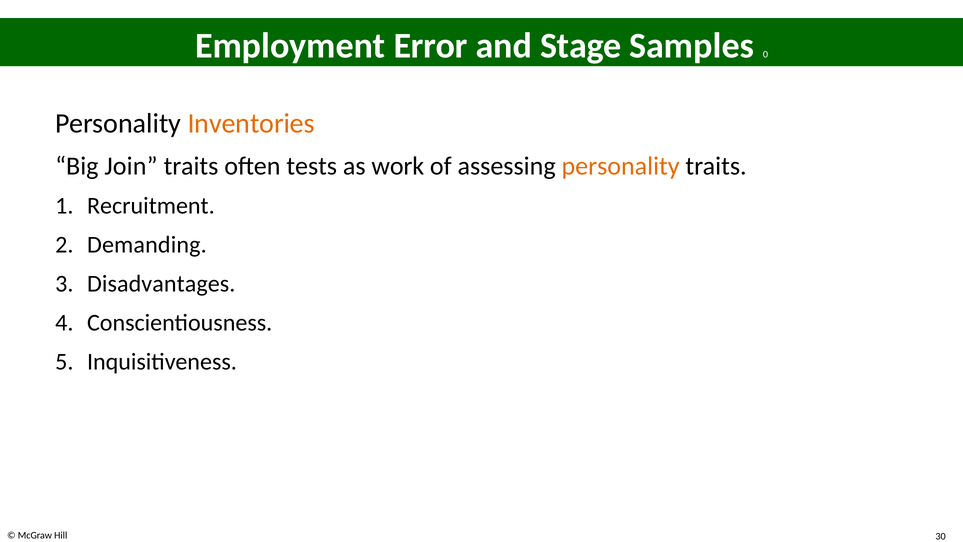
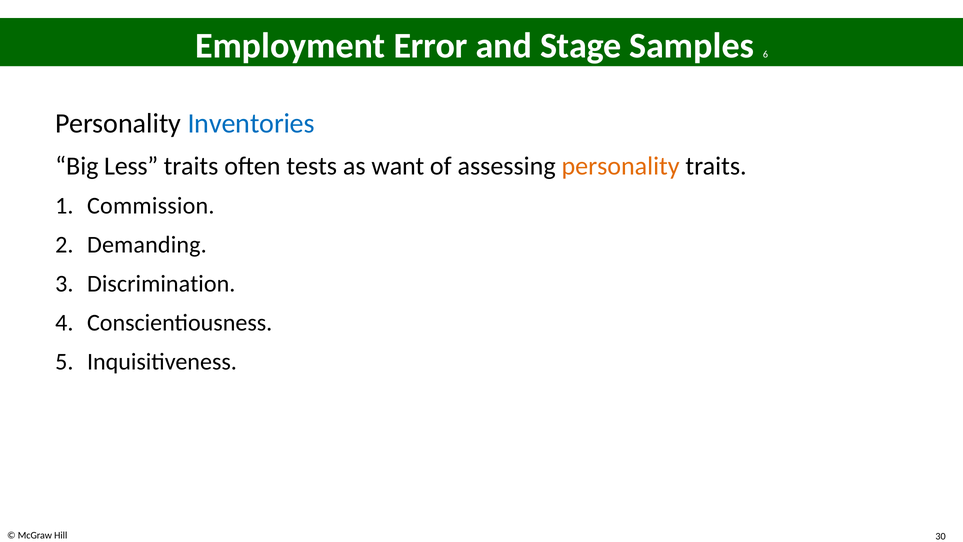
0: 0 -> 6 (765, 54)
Inventories colour: orange -> blue (251, 123)
Join: Join -> Less (131, 166)
work: work -> want (398, 166)
Recruitment: Recruitment -> Commission (151, 206)
Disadvantages: Disadvantages -> Discrimination (161, 284)
